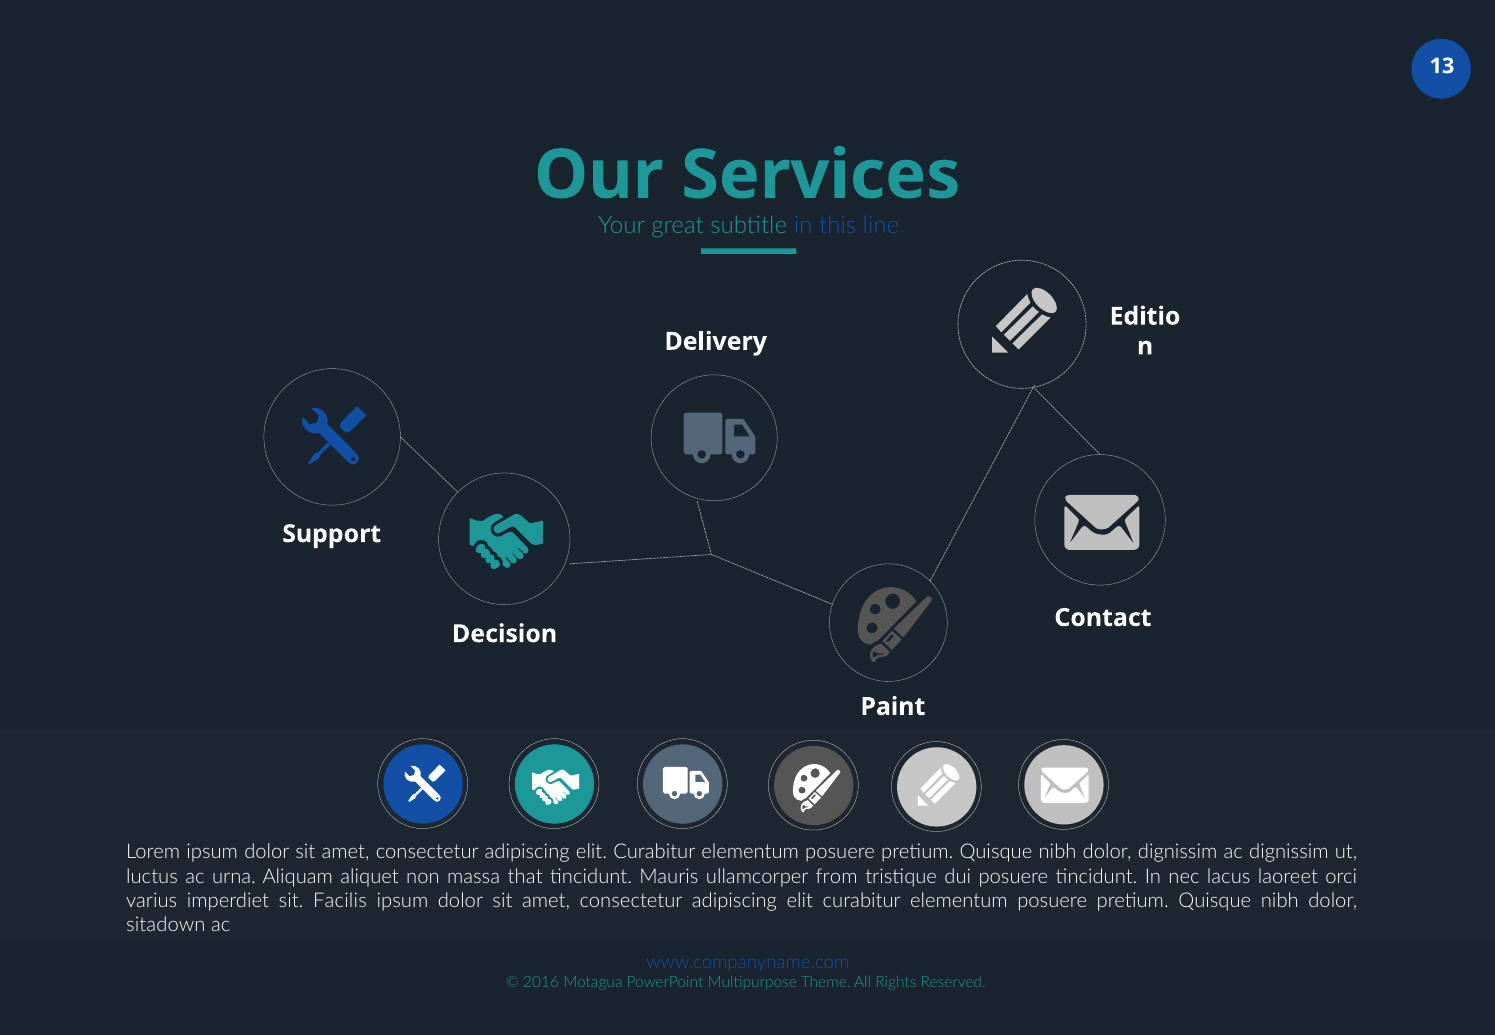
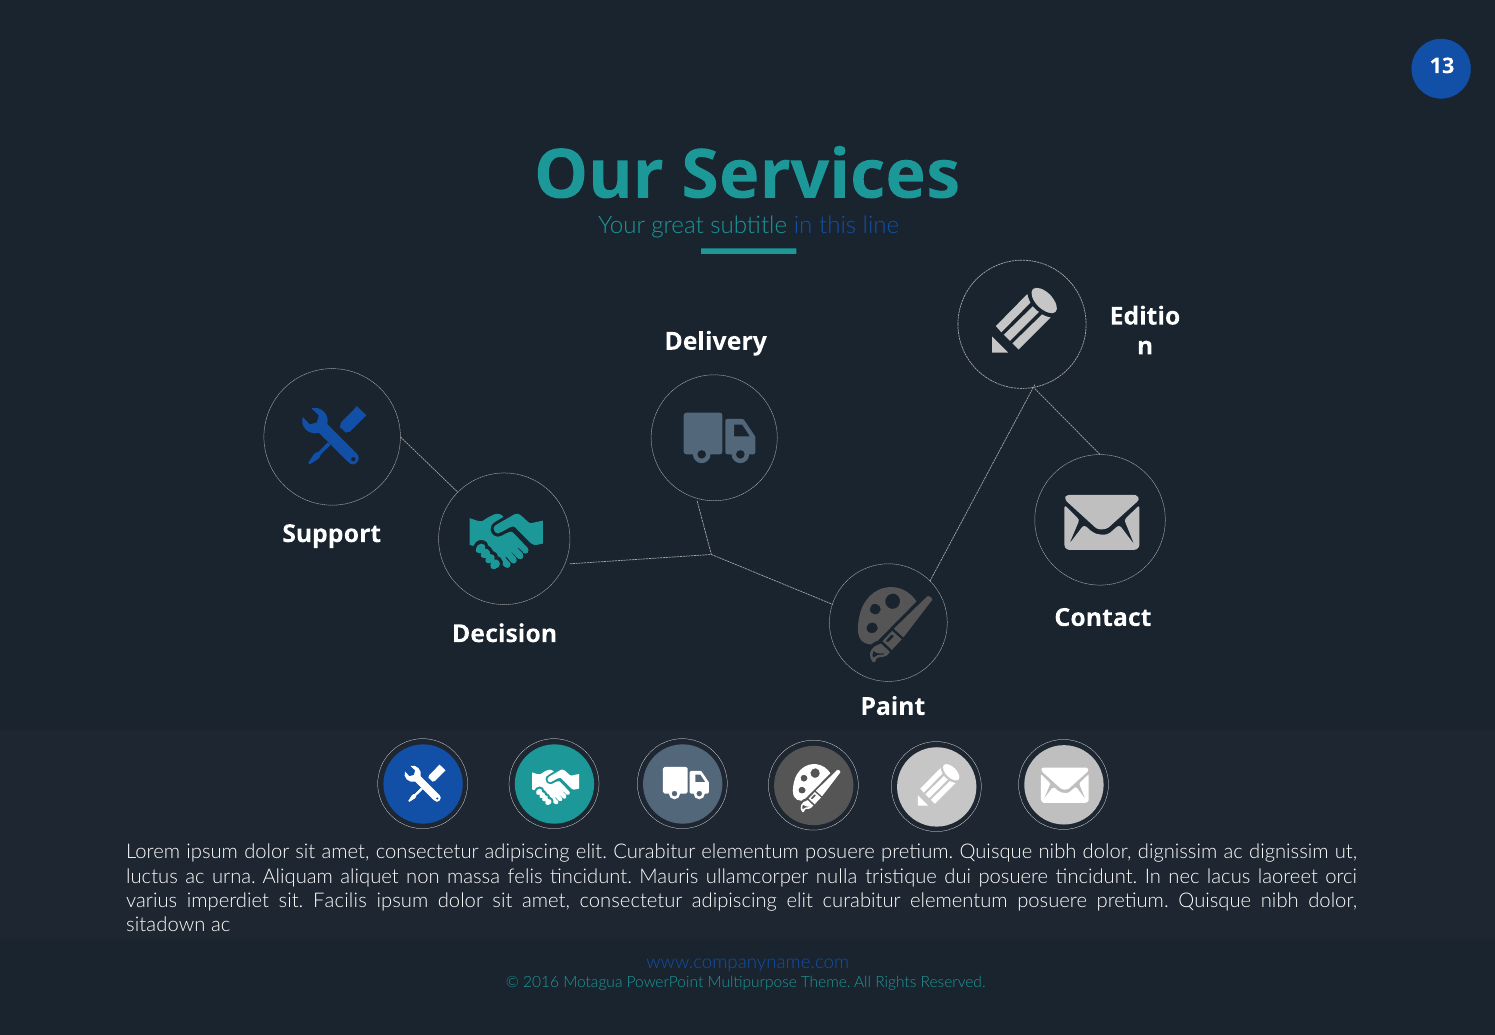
that: that -> felis (525, 877)
from: from -> nulla (837, 877)
